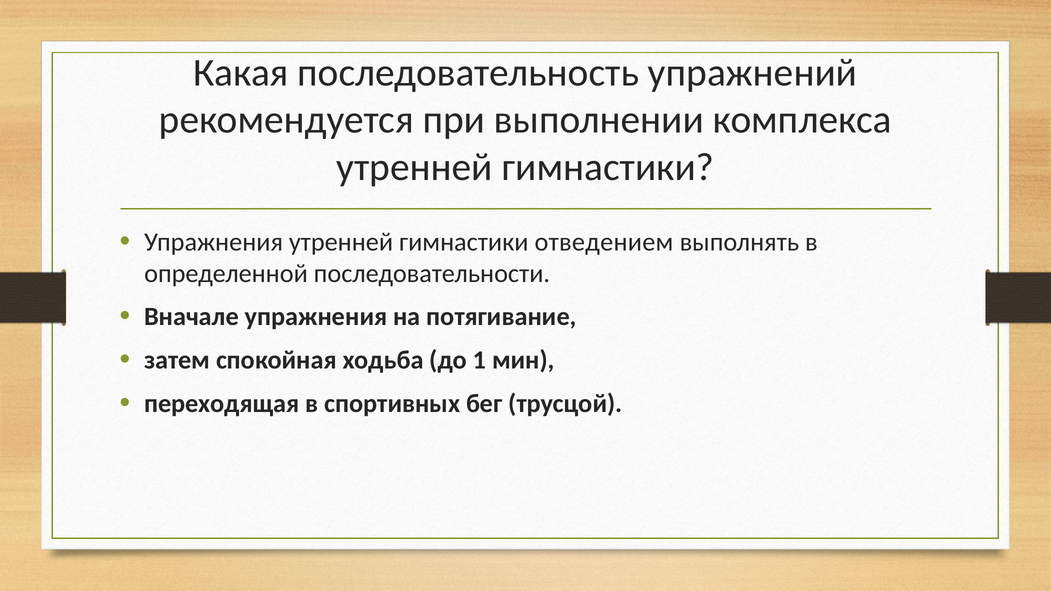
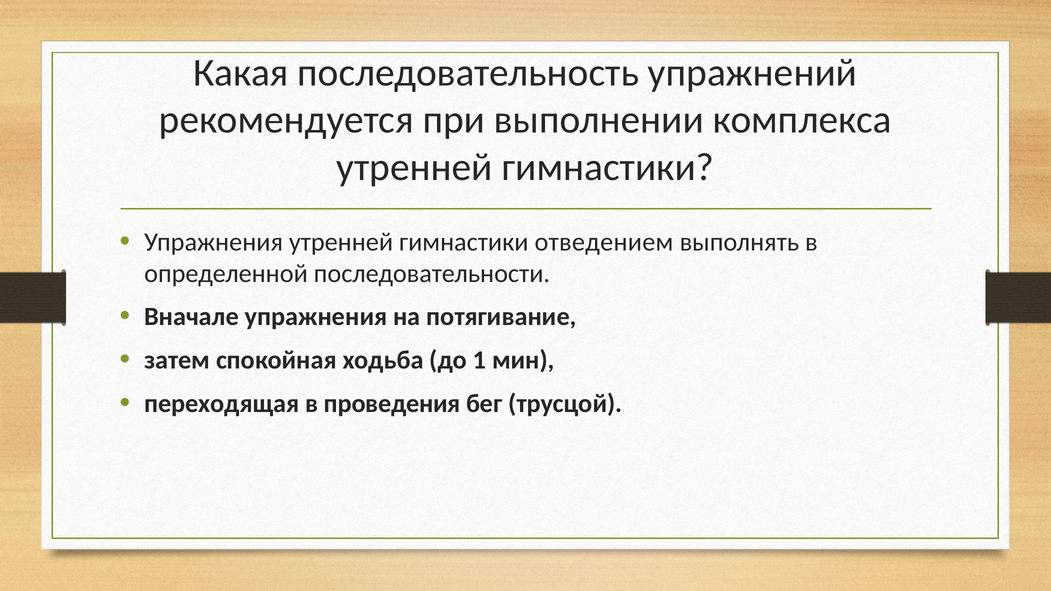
спортивных: спортивных -> проведения (392, 404)
